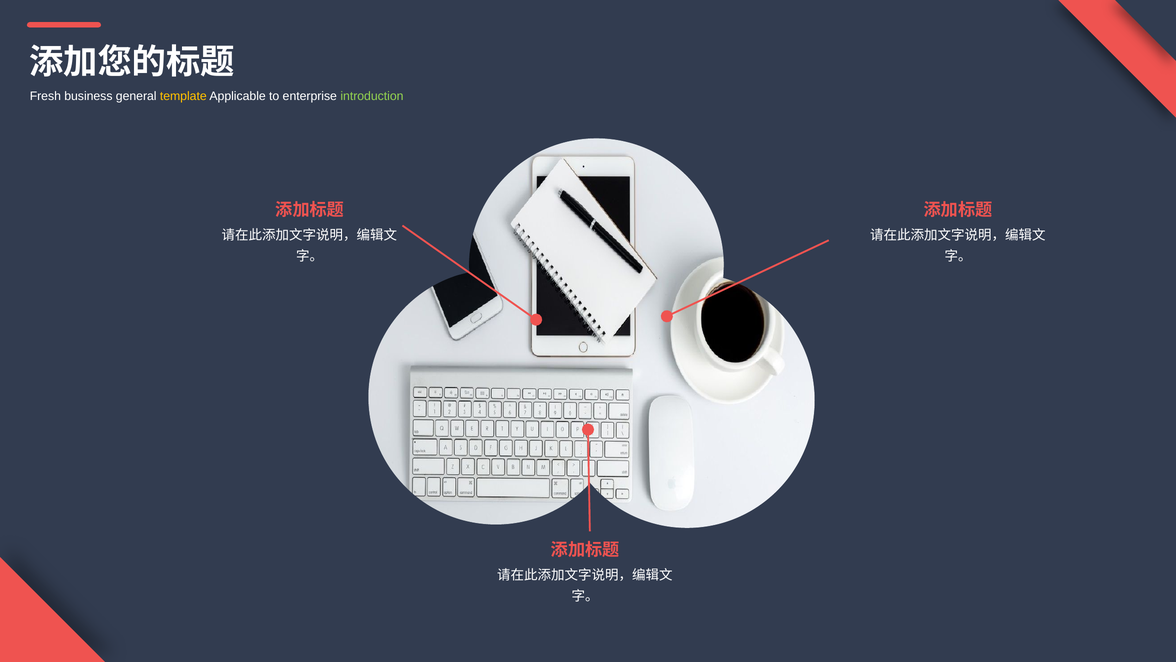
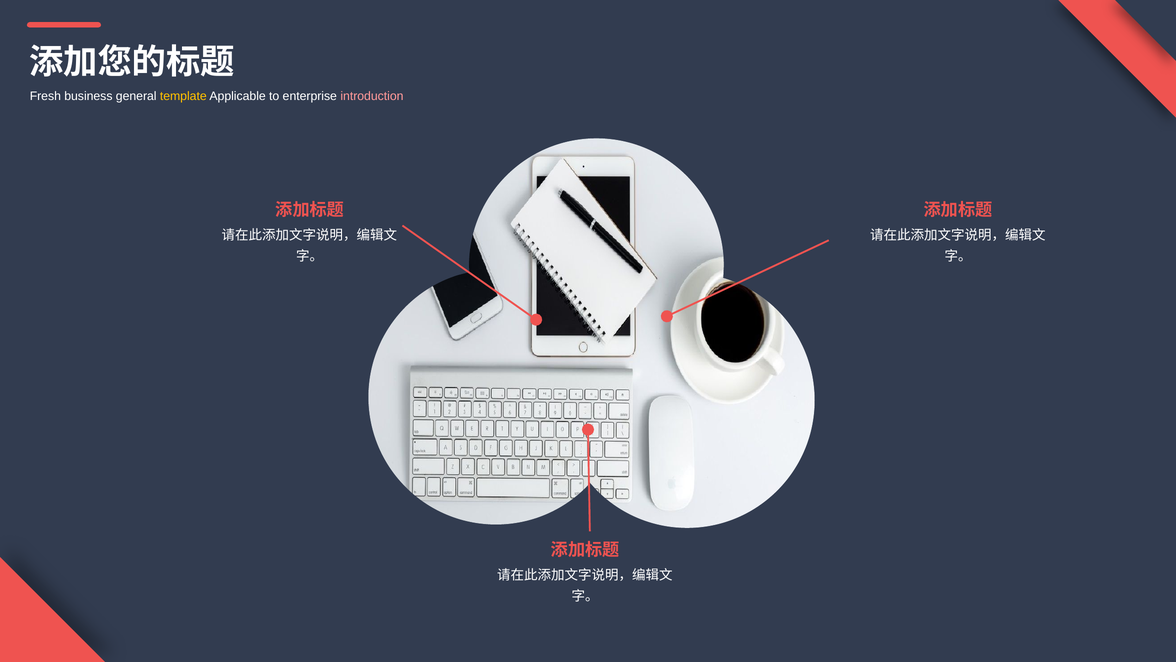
introduction colour: light green -> pink (372, 96)
